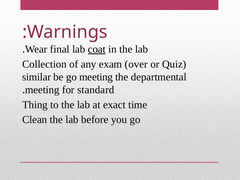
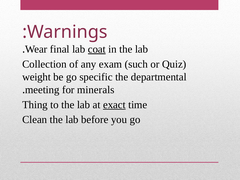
over: over -> such (136, 64)
similar: similar -> weight (36, 77)
go meeting: meeting -> specific (96, 77)
standard: standard -> minerals (96, 90)
exact underline: none -> present (114, 105)
